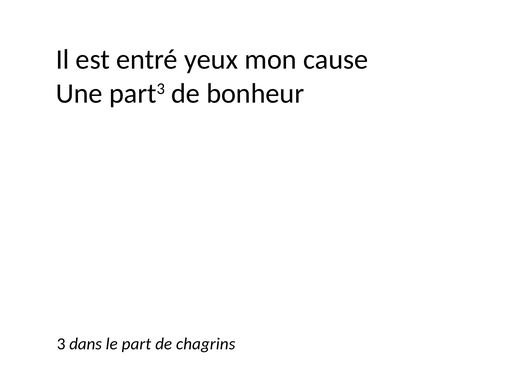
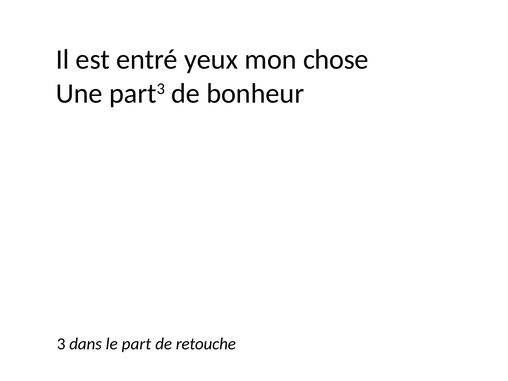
cause: cause -> chose (336, 60)
chagrins: chagrins -> retouche (206, 344)
